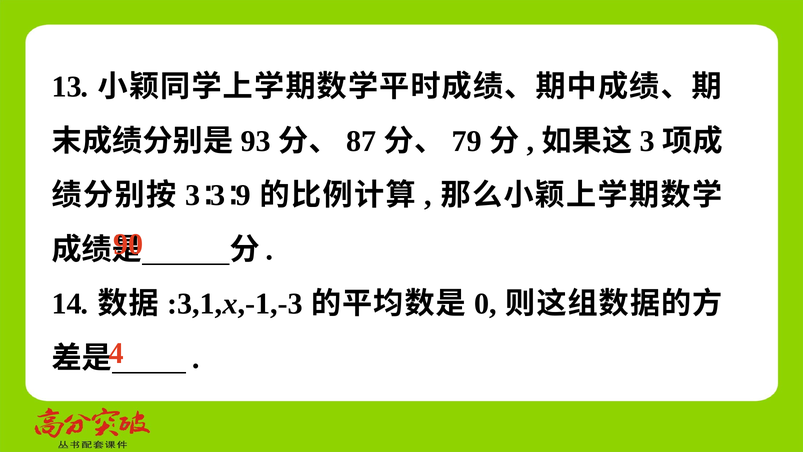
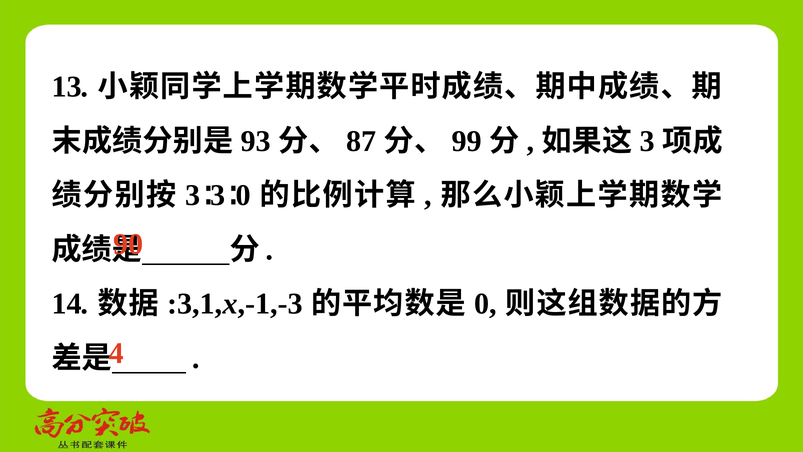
79: 79 -> 99 (467, 141)
9: 9 -> 0 (243, 195)
